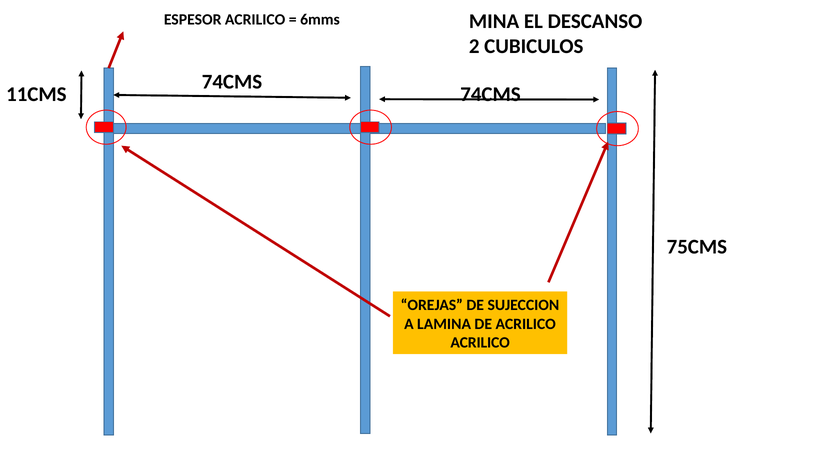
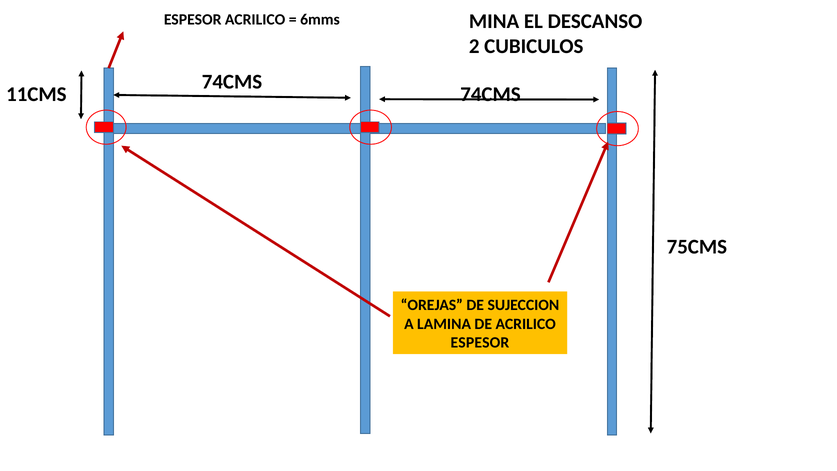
ACRILICO: ACRILICO -> ESPESOR (480, 343)
